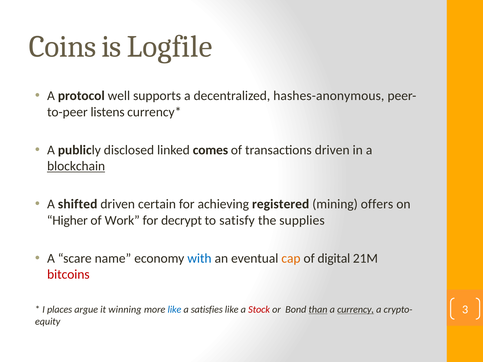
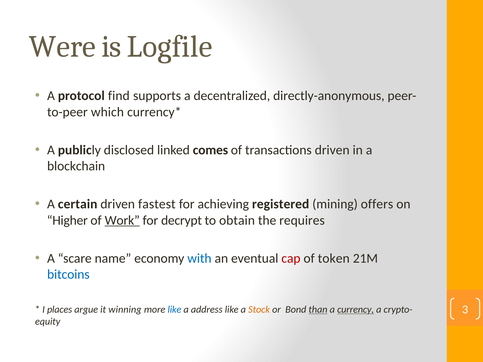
Coins: Coins -> Were (62, 47)
well: well -> find (119, 96)
hashes-anonymous: hashes-anonymous -> directly-anonymous (329, 96)
listens: listens -> which (107, 112)
blockchain underline: present -> none (76, 166)
shifted: shifted -> certain (78, 204)
certain: certain -> fastest (157, 204)
Work underline: none -> present (122, 220)
satisfy: satisfy -> obtain (237, 220)
supplies: supplies -> requires (302, 220)
cap colour: orange -> red (291, 259)
digital: digital -> token (334, 259)
bitcoins colour: red -> blue (68, 275)
satisfies: satisfies -> address (207, 310)
Stock colour: red -> orange (259, 310)
